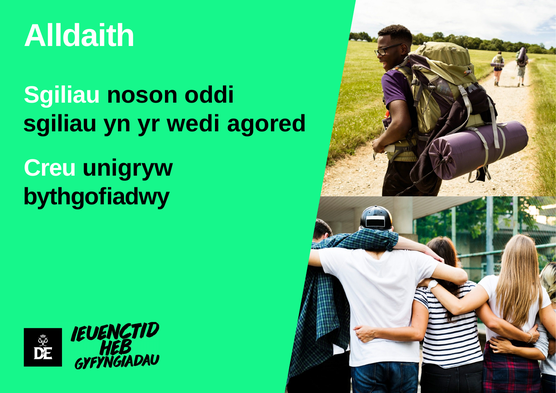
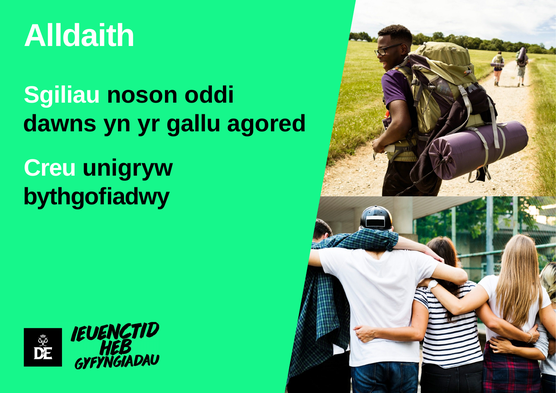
sgiliau: sgiliau -> dawns (60, 124)
wedi: wedi -> gallu (194, 124)
